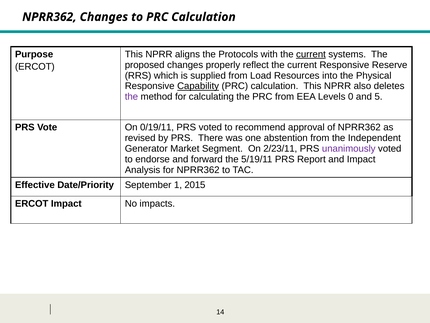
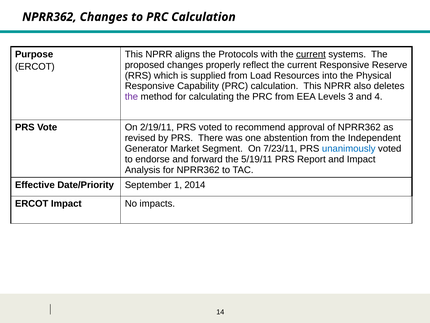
Capability underline: present -> none (198, 86)
0: 0 -> 3 (351, 97)
5: 5 -> 4 (379, 97)
0/19/11: 0/19/11 -> 2/19/11 (157, 127)
2/23/11: 2/23/11 -> 7/23/11 (280, 149)
unanimously colour: purple -> blue (349, 149)
2015: 2015 -> 2014 (195, 185)
